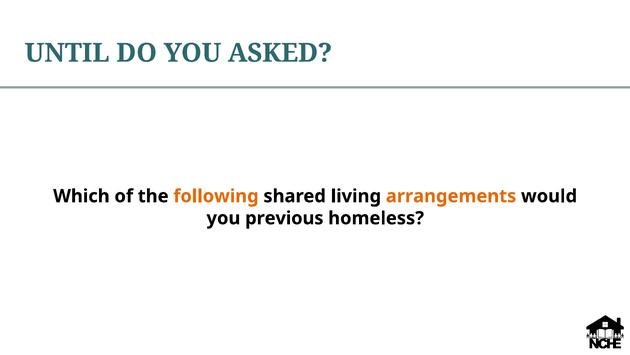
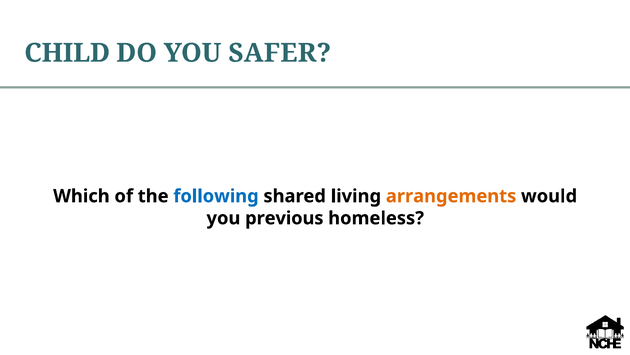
UNTIL: UNTIL -> CHILD (67, 53)
ASKED: ASKED -> SAFER (280, 53)
following colour: orange -> blue (216, 196)
